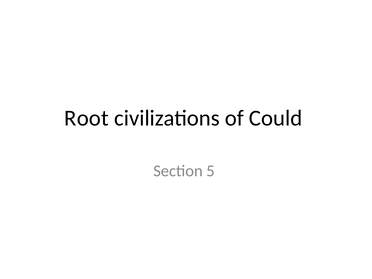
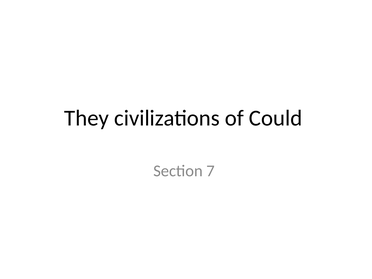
Root: Root -> They (87, 118)
5: 5 -> 7 (211, 171)
